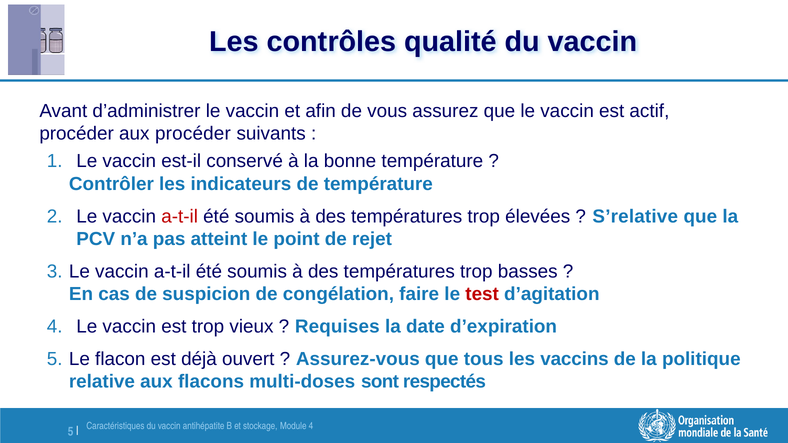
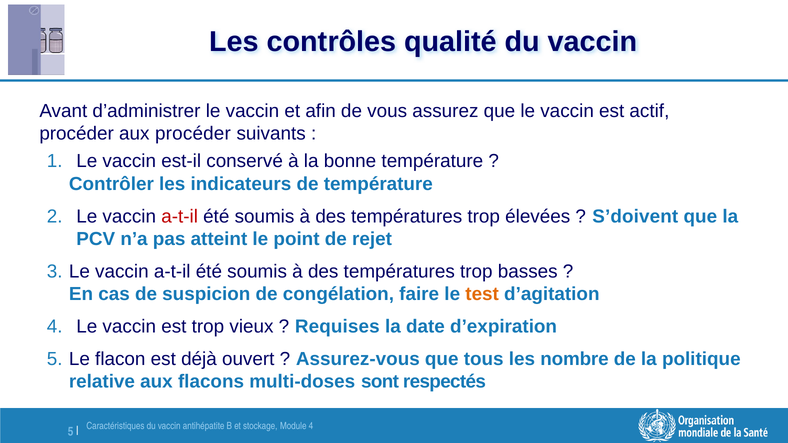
S’relative: S’relative -> S’doivent (635, 216)
test colour: red -> orange (482, 294)
vaccins: vaccins -> nombre (574, 359)
